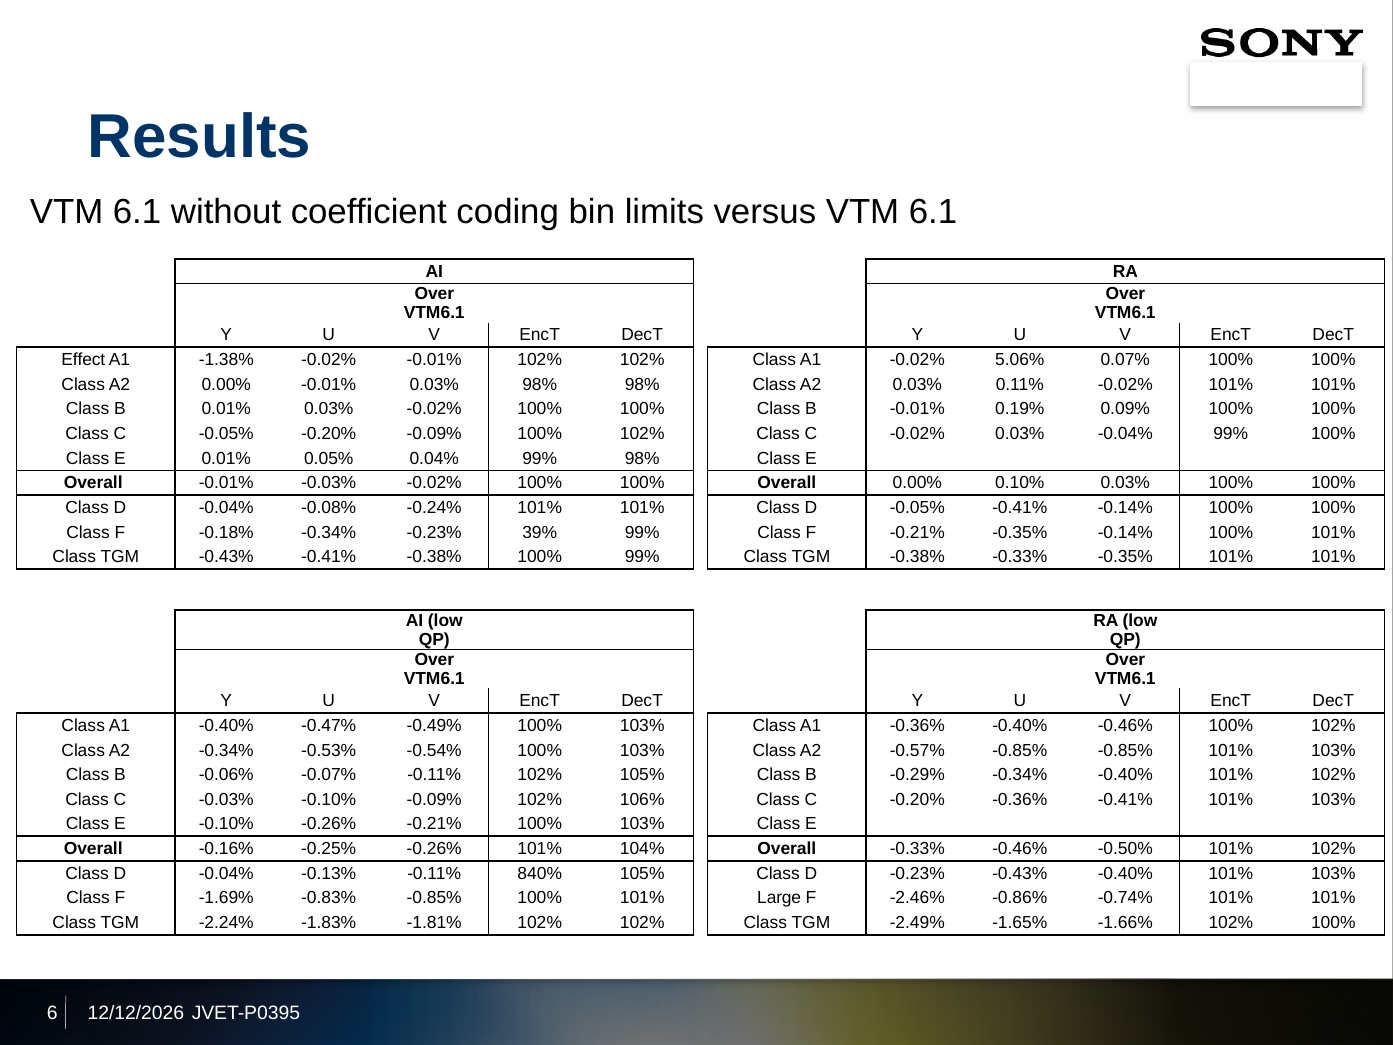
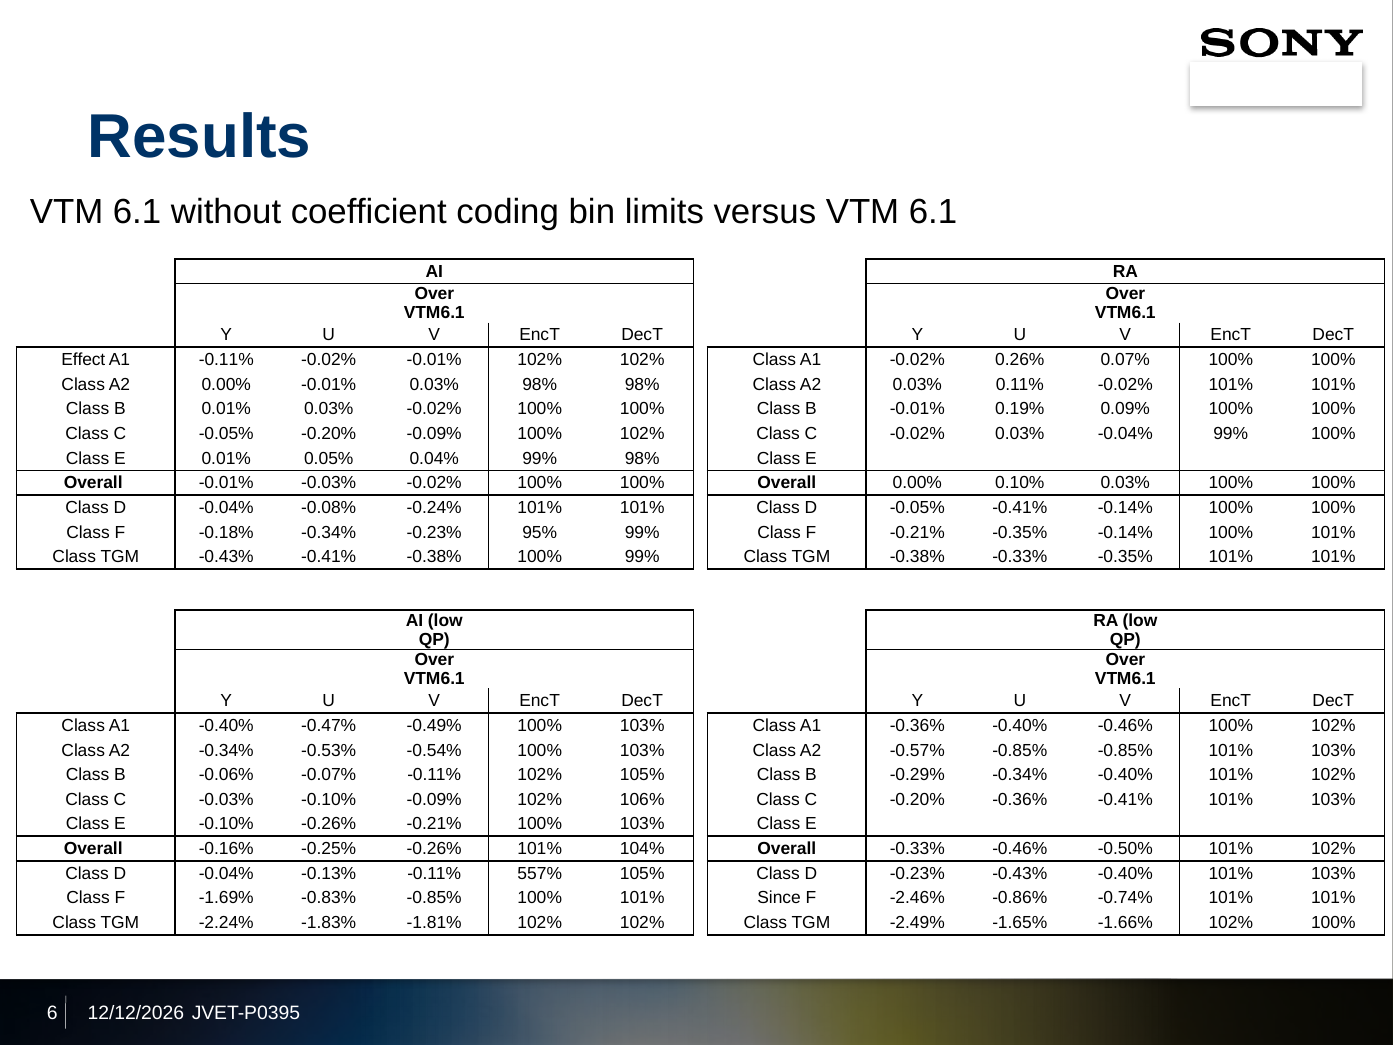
A1 -1.38%: -1.38% -> -0.11% (226, 360)
5.06%: 5.06% -> 0.26% (1020, 360)
39%: 39% -> 95% (540, 532)
840%: 840% -> 557% (540, 873)
Large: Large -> Since (779, 898)
